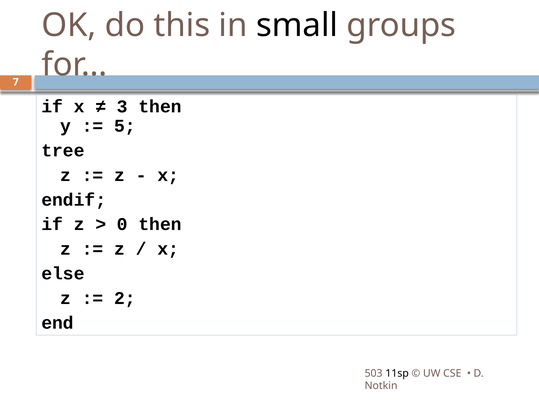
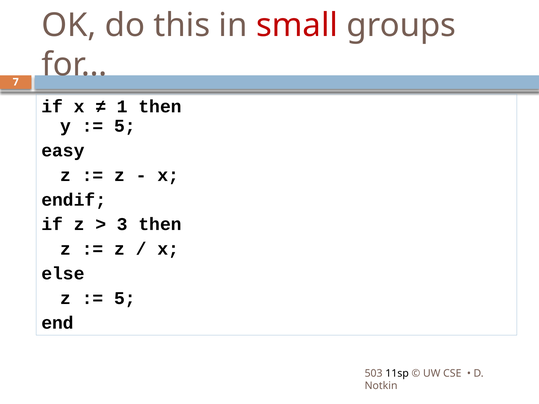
small colour: black -> red (297, 25)
3: 3 -> 1 (122, 107)
tree: tree -> easy (63, 151)
0: 0 -> 3 (122, 225)
2: 2 -> 5 (125, 298)
